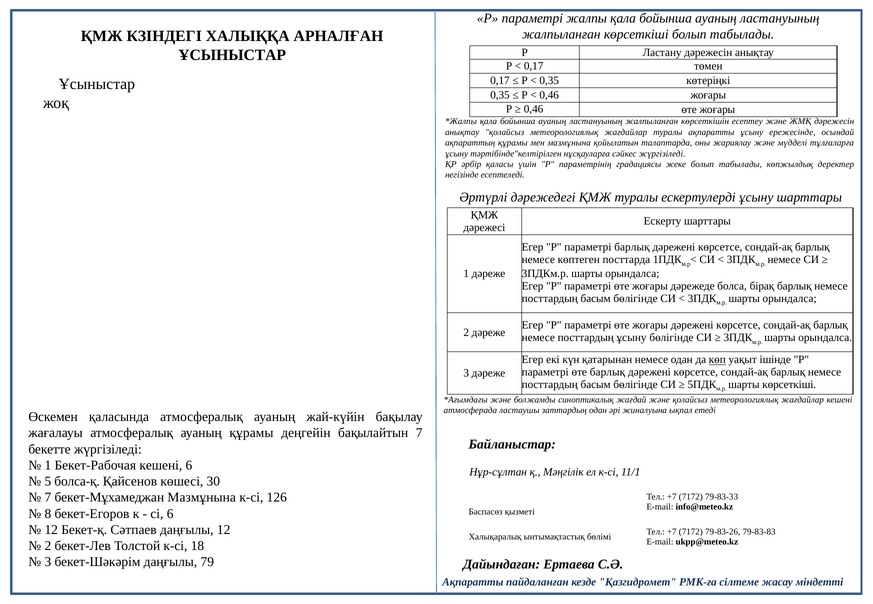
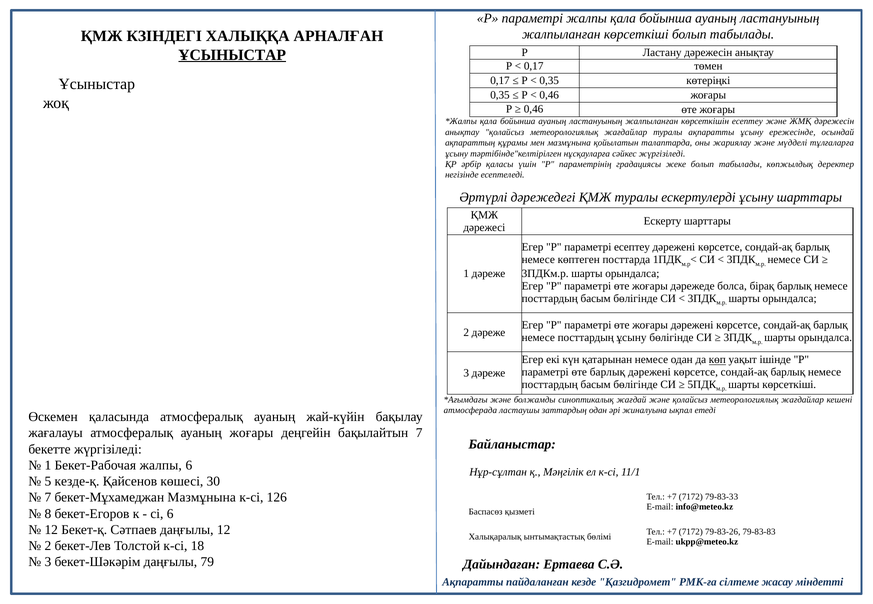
ҰСЫНЫСТАР underline: none -> present (232, 55)
параметрі барлық: барлық -> есептеу (632, 247)
ауаның құрамы: құрамы -> жоғары (251, 433)
Бекет-Рабочая кешені: кешені -> жалпы (161, 466)
болса-қ: болса-қ -> кезде-қ (77, 482)
